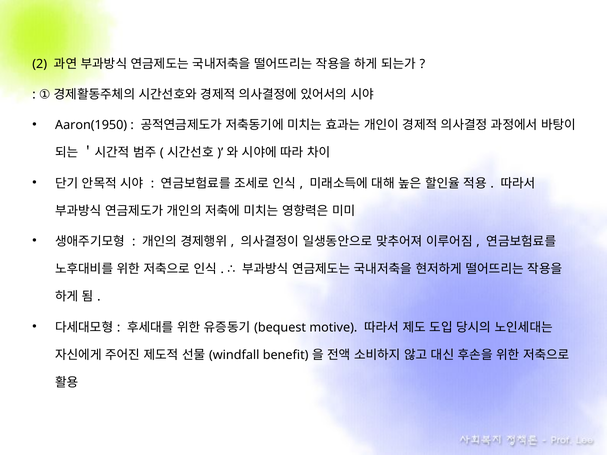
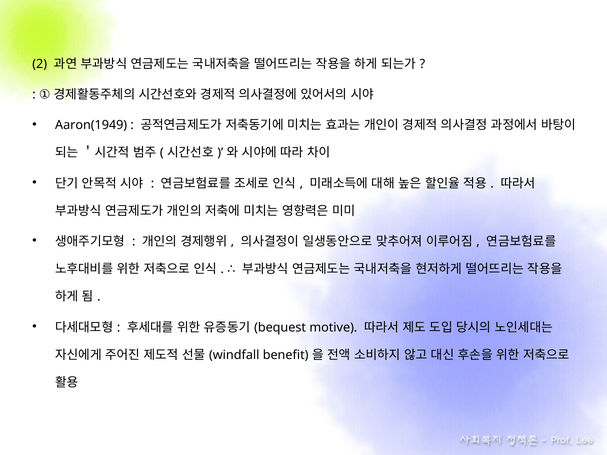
Aaron(1950: Aaron(1950 -> Aaron(1949 (91, 125)
